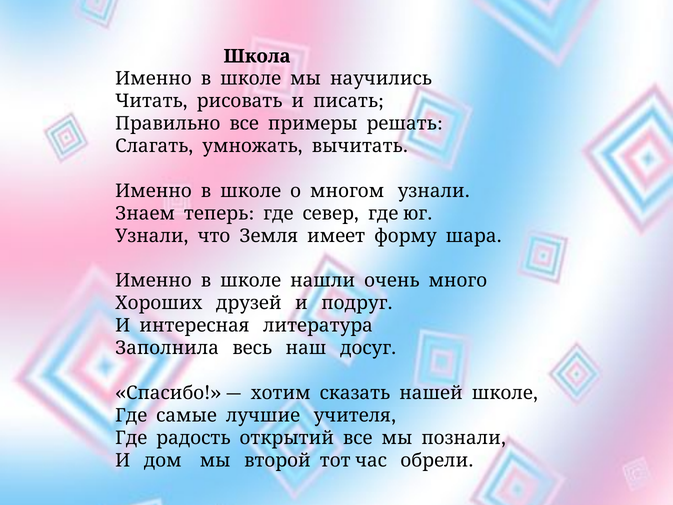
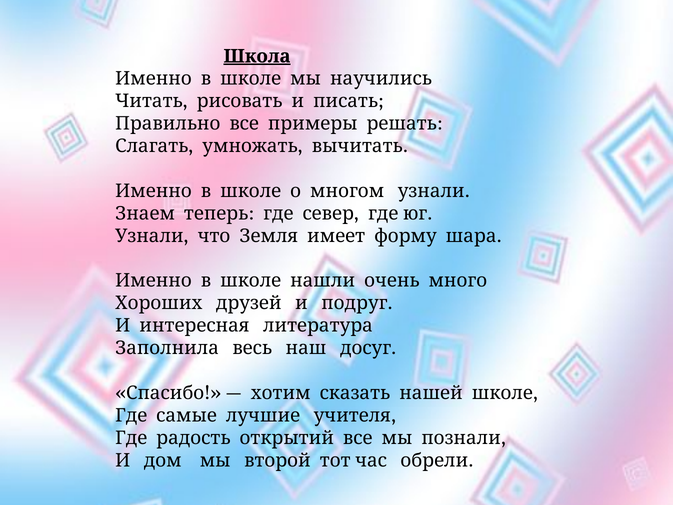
Школа underline: none -> present (257, 56)
